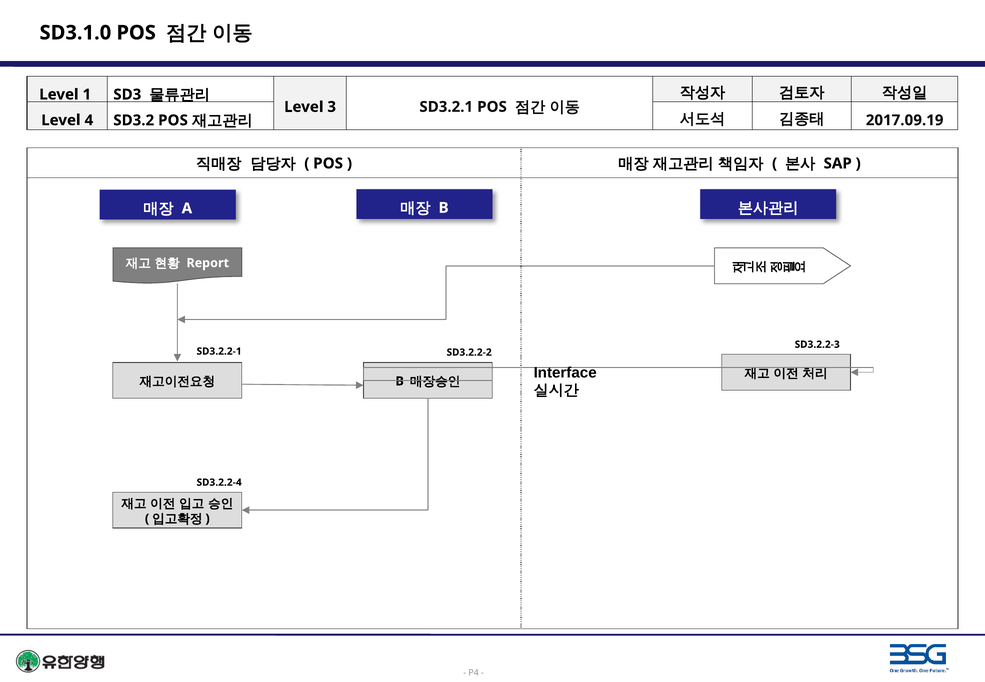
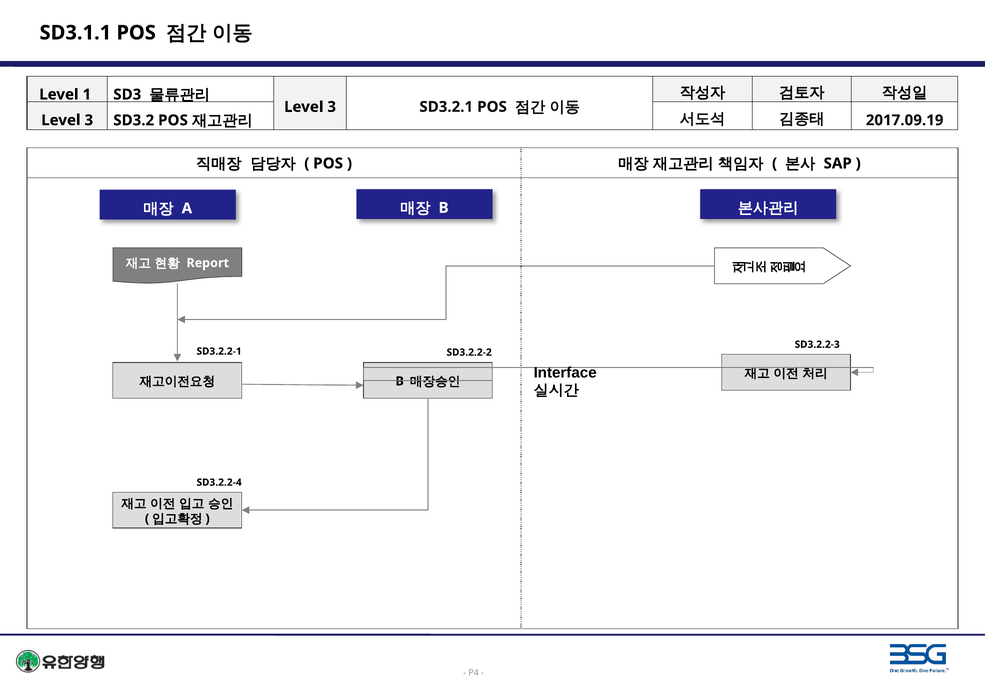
SD3.1.0: SD3.1.0 -> SD3.1.1 (75, 33)
4: 4 -> 3 (89, 120)
